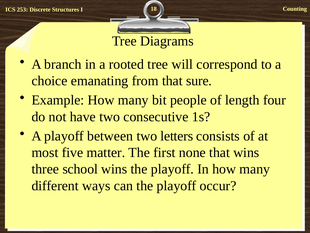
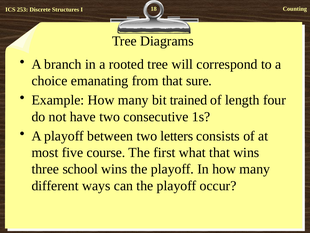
people: people -> trained (188, 100)
matter: matter -> course (106, 152)
none: none -> what (192, 152)
